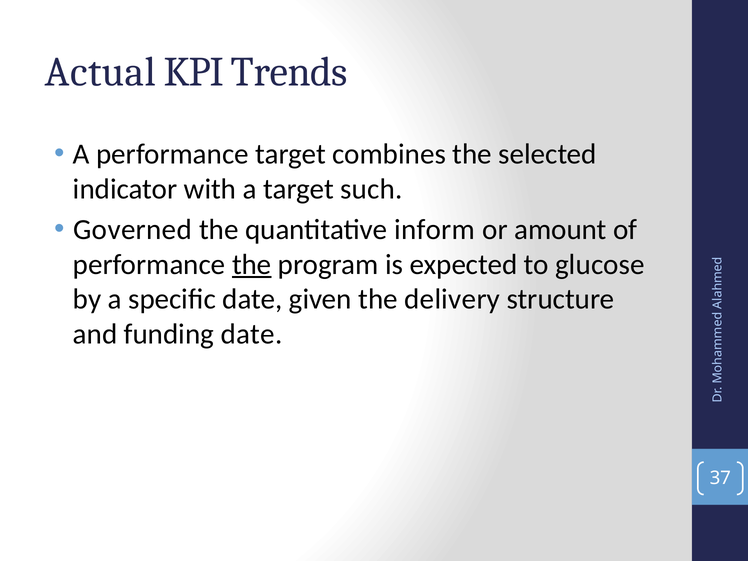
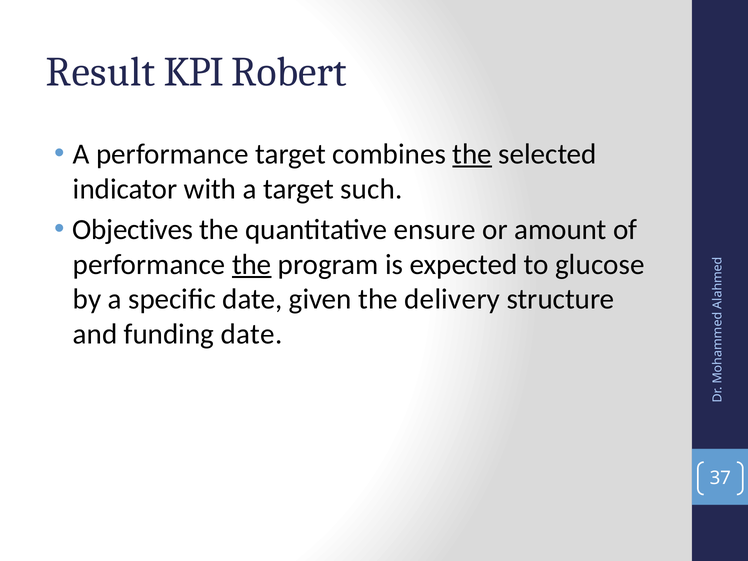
Actual: Actual -> Result (100, 72)
Trends: Trends -> Robert (289, 72)
the underline: none -> present (472, 154)
Governed: Governed -> Objectives (133, 230)
inform: inform -> ensure (435, 230)
